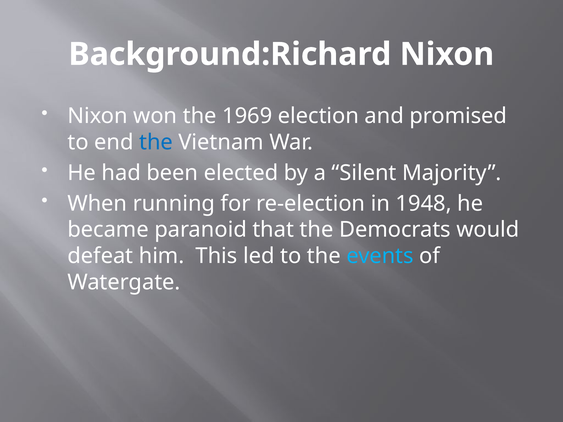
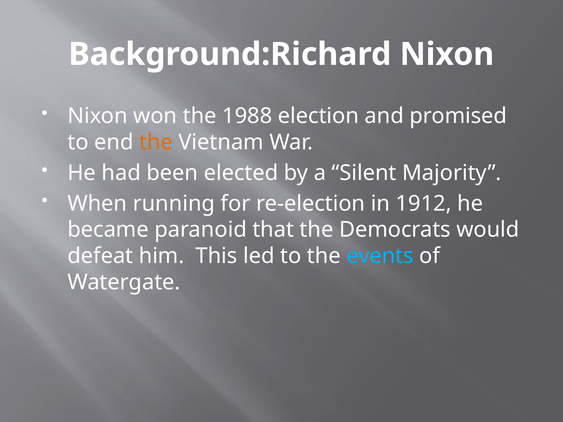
1969: 1969 -> 1988 (247, 116)
the colour: blue -> orange (156, 142)
1948: 1948 -> 1912 (424, 204)
